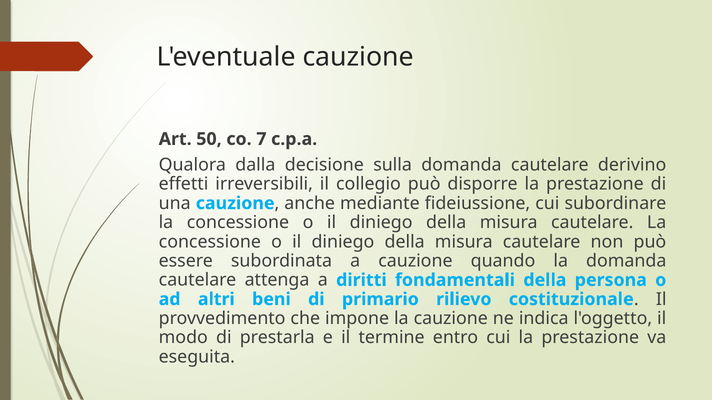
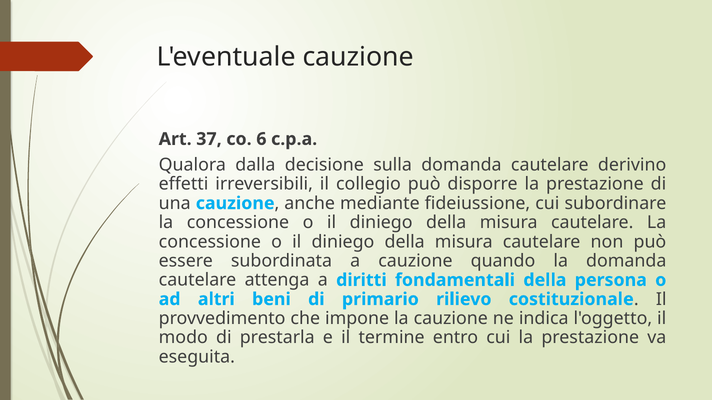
50: 50 -> 37 (209, 139)
7: 7 -> 6 (261, 139)
